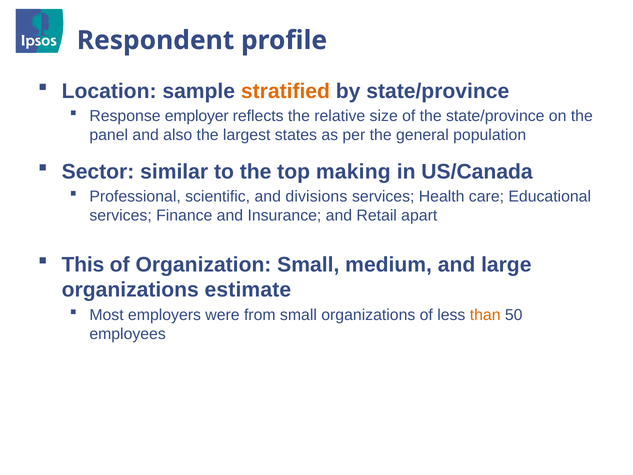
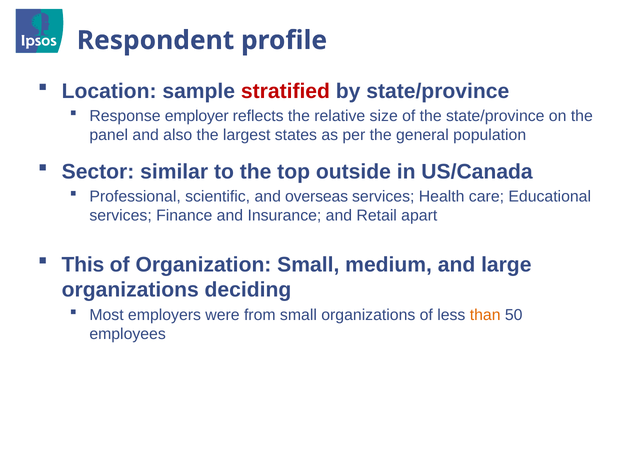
stratified colour: orange -> red (285, 91)
making: making -> outside (353, 172)
divisions: divisions -> overseas (317, 197)
estimate: estimate -> deciding (248, 290)
